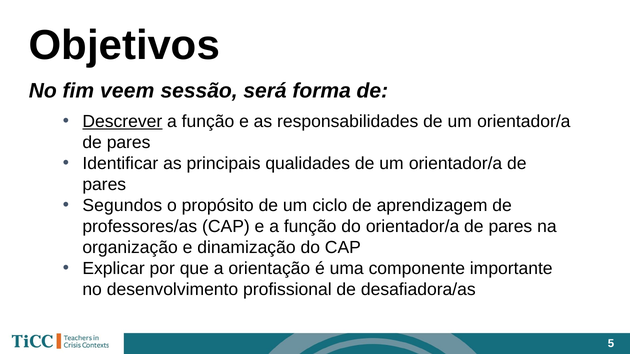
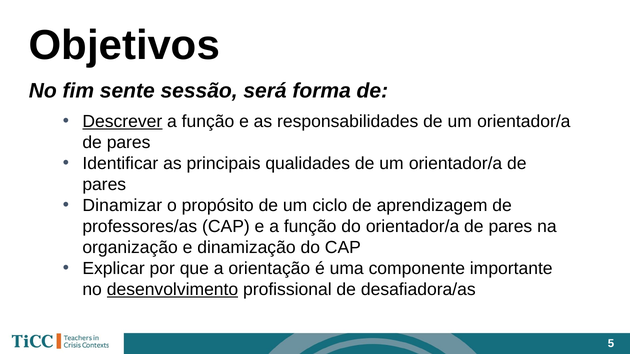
veem: veem -> sente (127, 91)
Segundos: Segundos -> Dinamizar (122, 206)
desenvolvimento underline: none -> present (172, 290)
